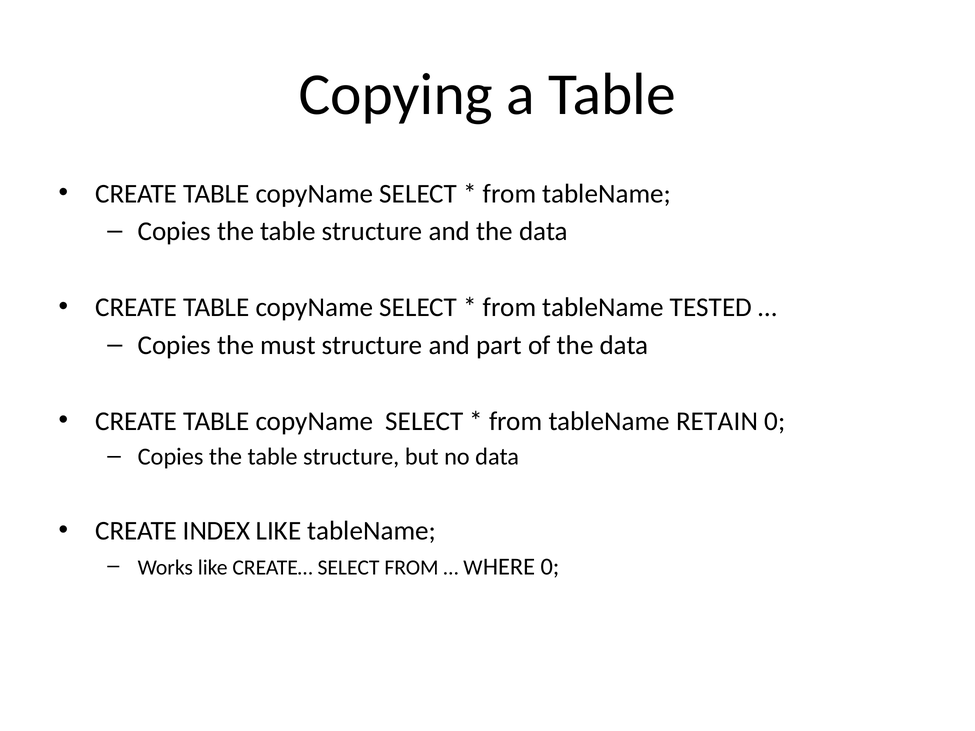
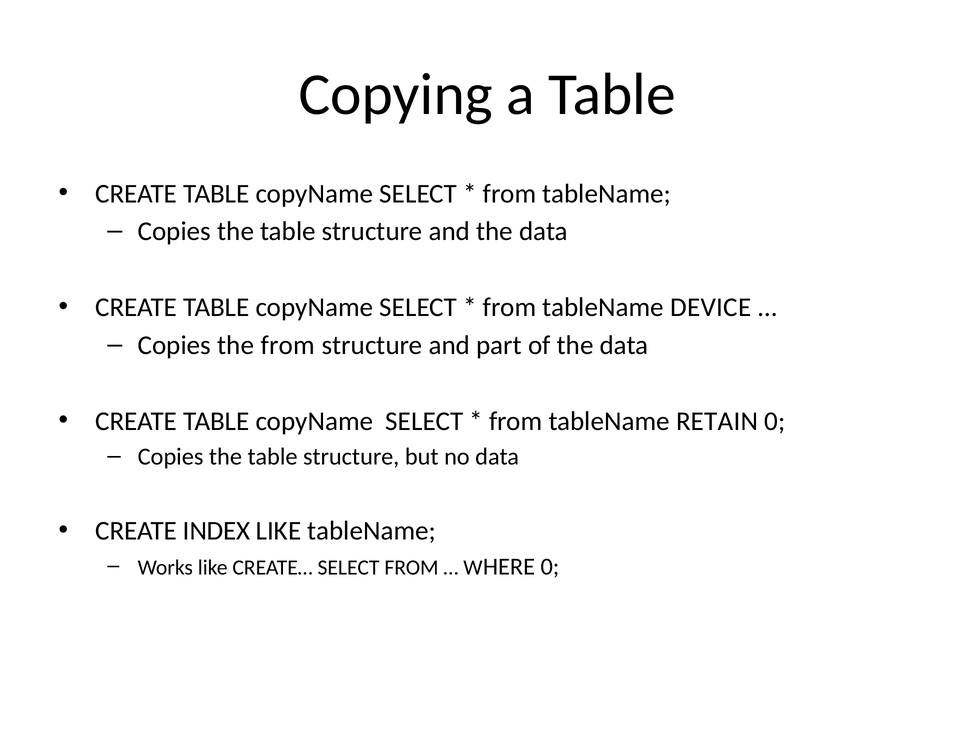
TESTED: TESTED -> DEVICE (711, 307)
the must: must -> from (288, 345)
